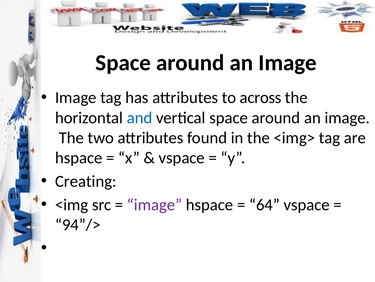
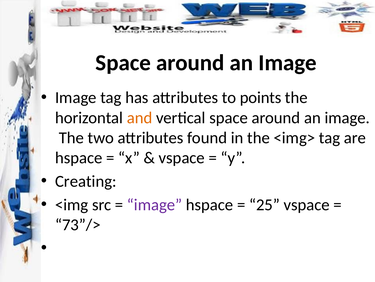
across: across -> points (261, 97)
and colour: blue -> orange (140, 117)
64: 64 -> 25 (264, 204)
94”/>: 94”/> -> 73”/> (78, 224)
